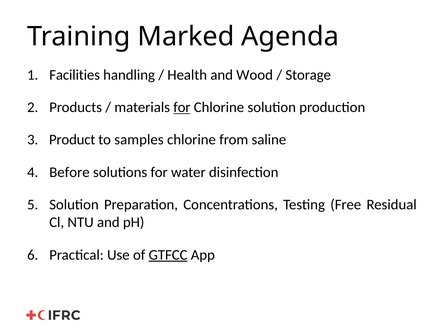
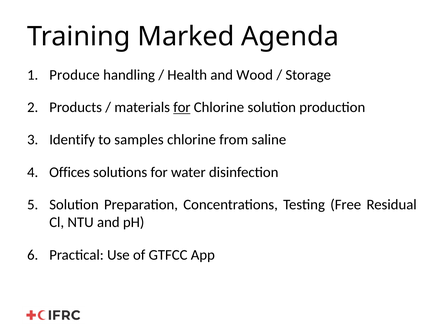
Facilities: Facilities -> Produce (74, 75)
Product: Product -> Identify (72, 140)
Before: Before -> Offices (70, 172)
GTFCC underline: present -> none (168, 255)
